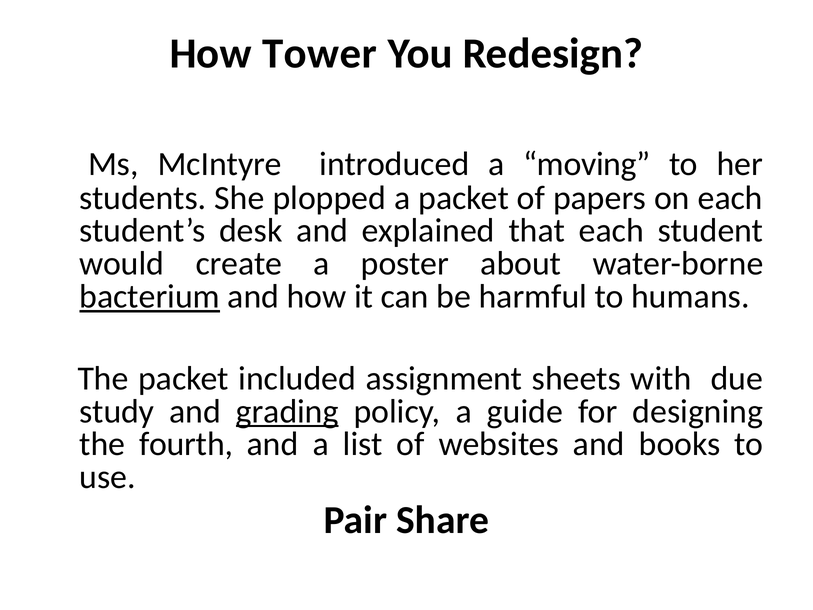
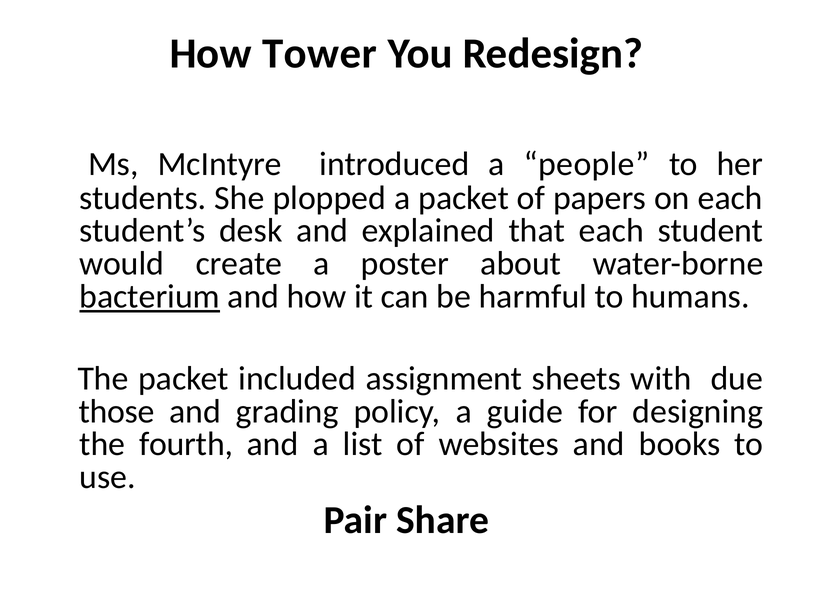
moving: moving -> people (587, 164)
study: study -> those (117, 411)
grading underline: present -> none (287, 411)
